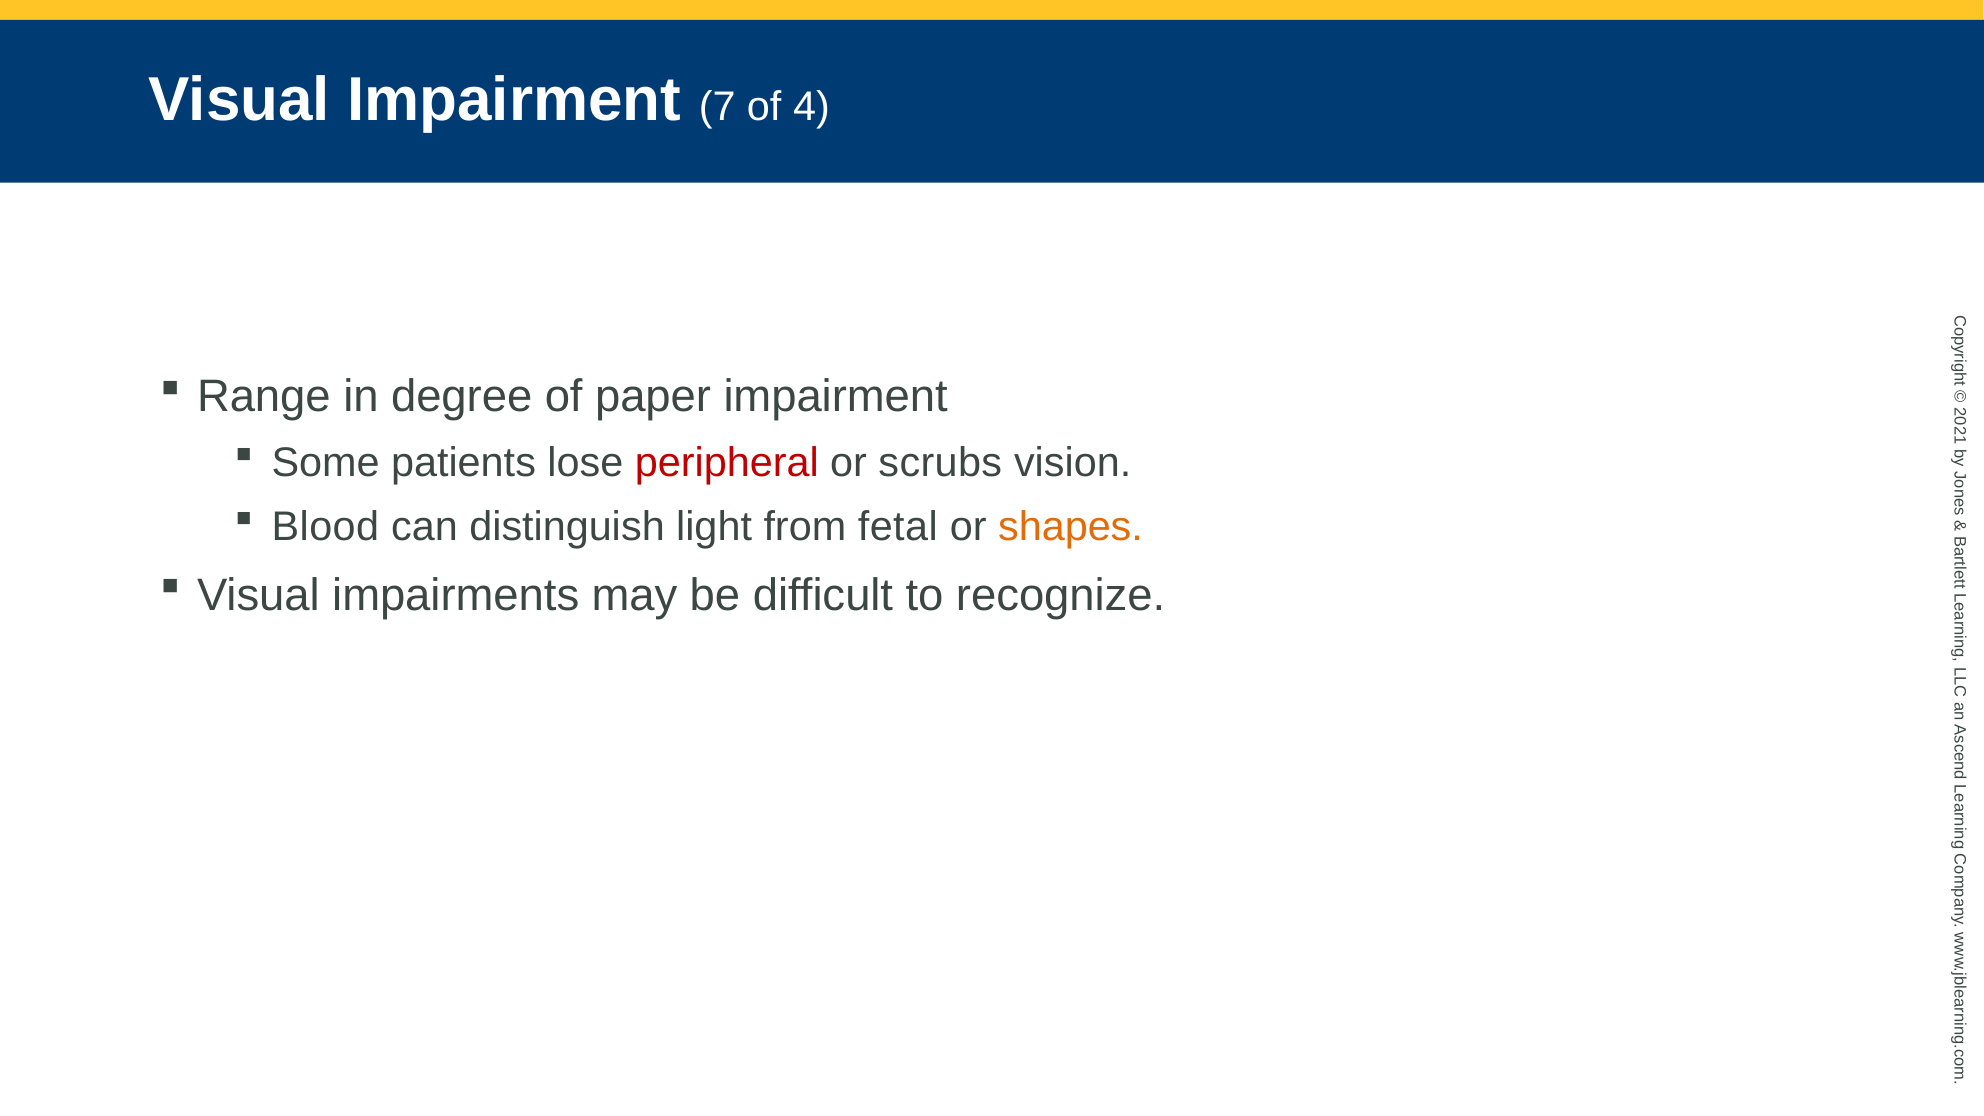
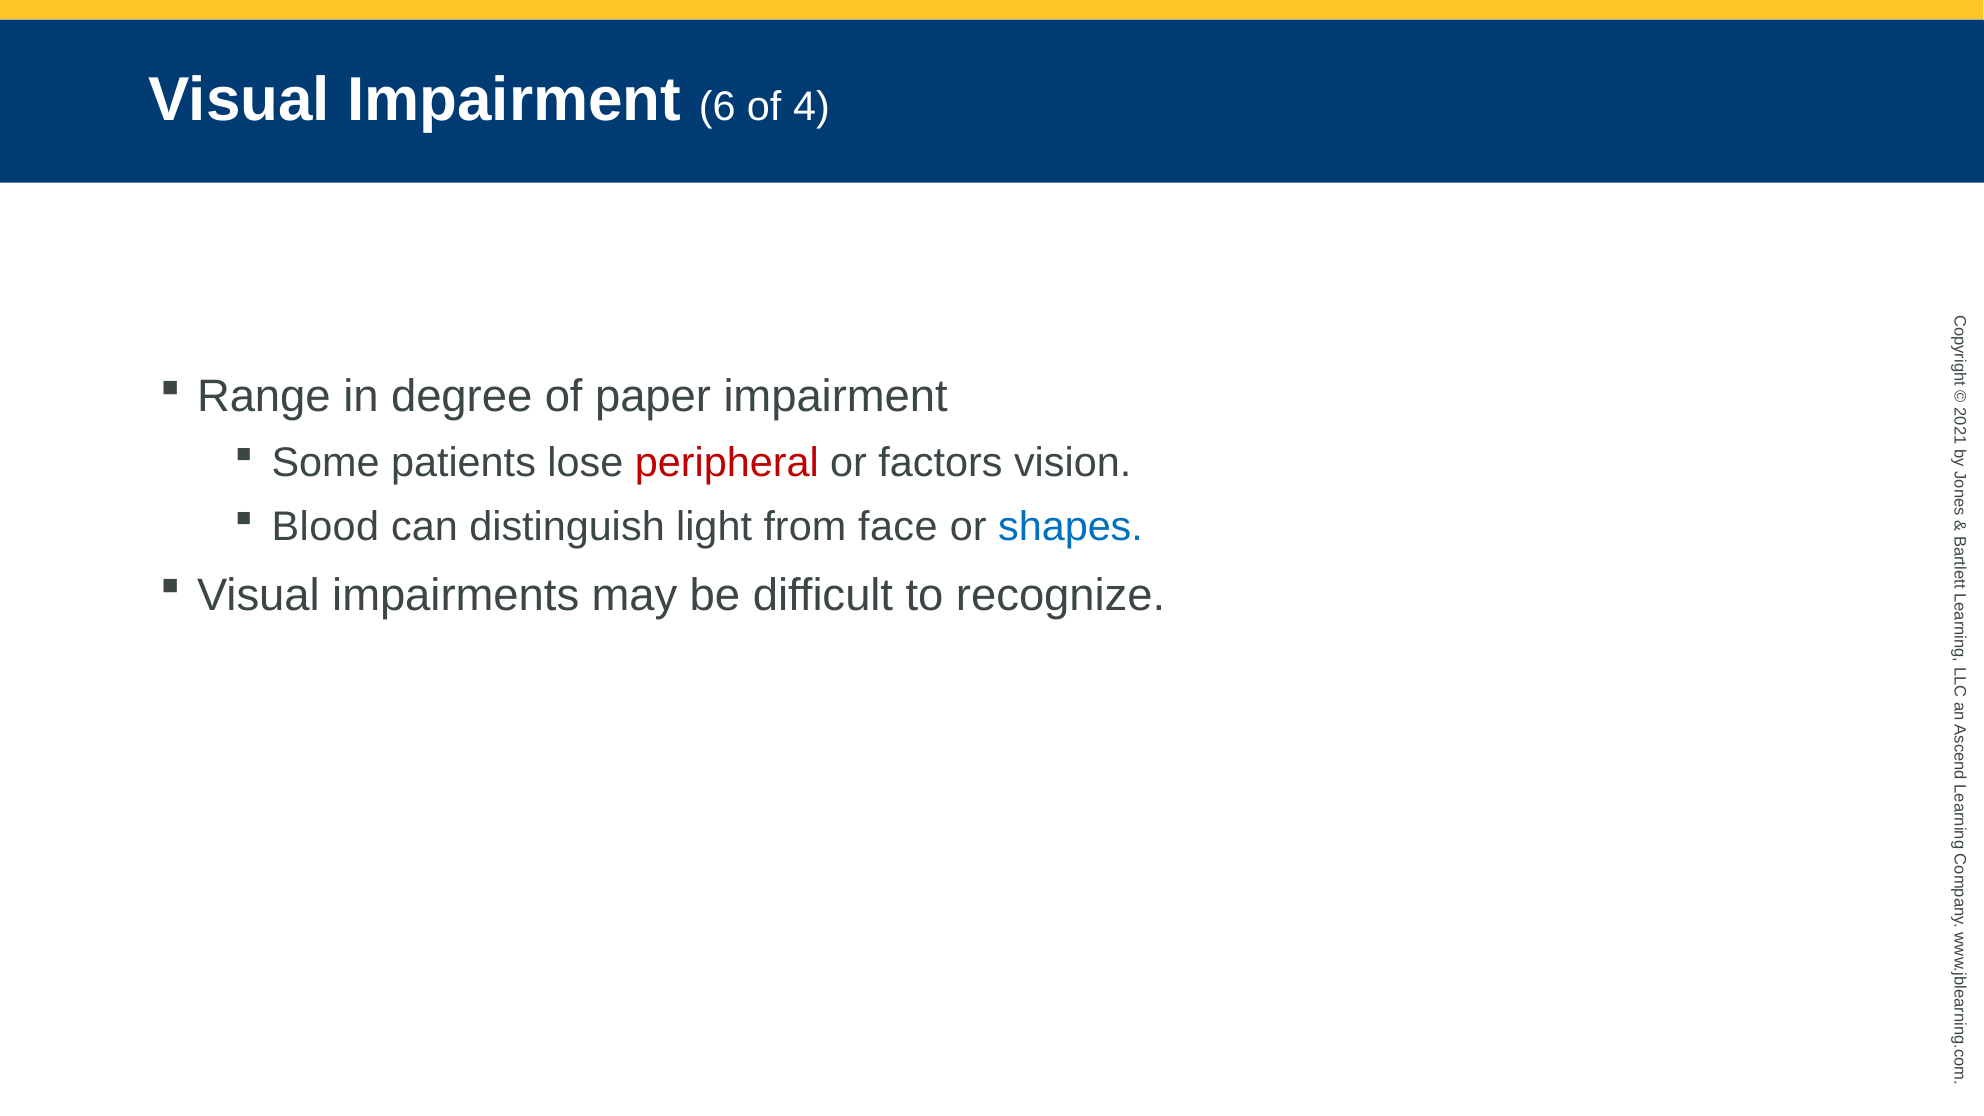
7: 7 -> 6 (717, 107)
scrubs: scrubs -> factors (940, 463)
fetal: fetal -> face (898, 527)
shapes colour: orange -> blue (1070, 527)
